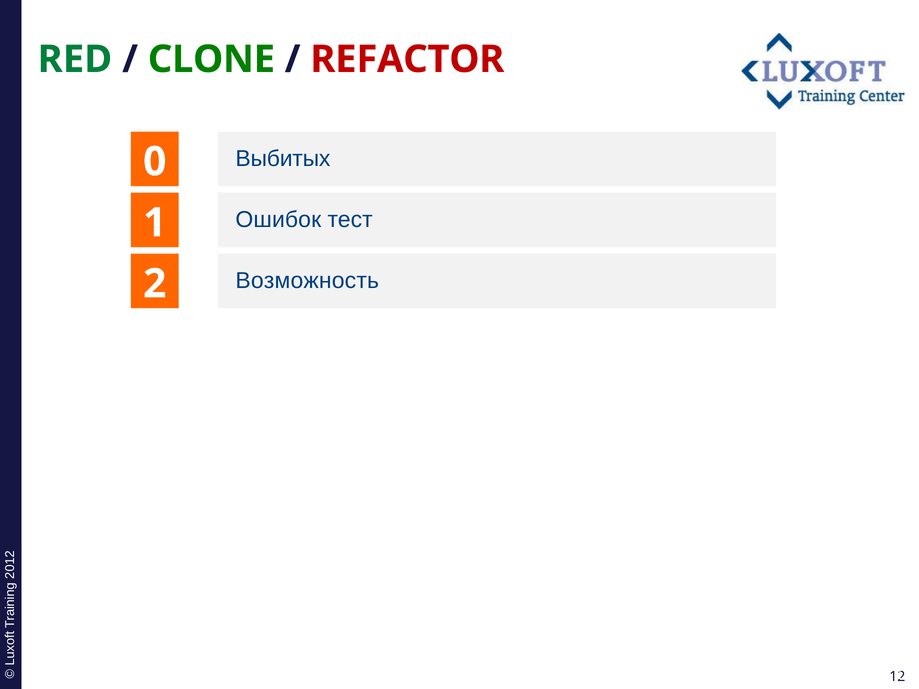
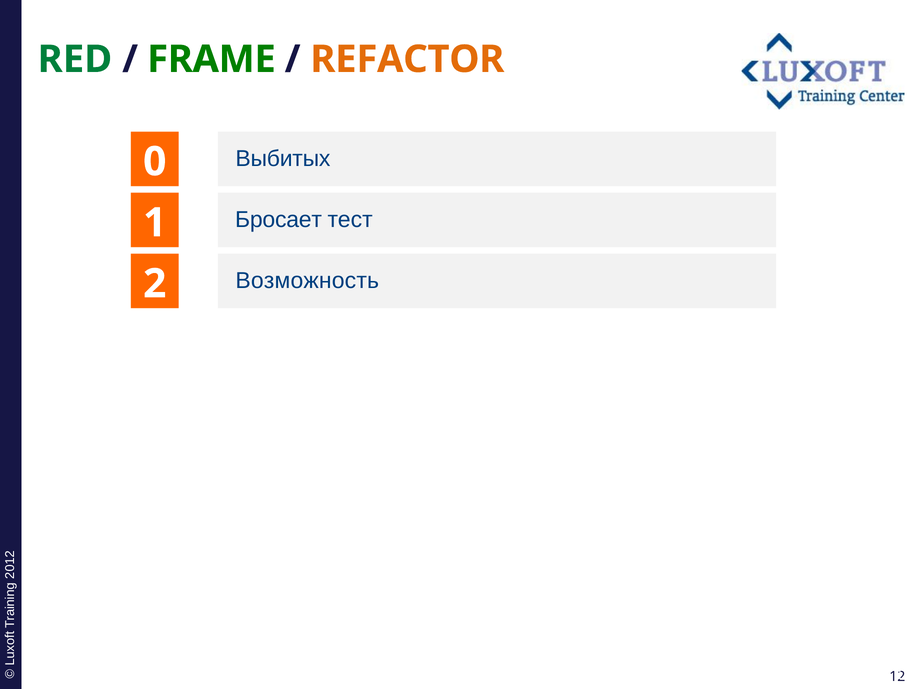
CLONE: CLONE -> FRAME (211, 59)
REFACTOR colour: red -> orange (407, 59)
Ошибок: Ошибок -> Бросает (278, 220)
